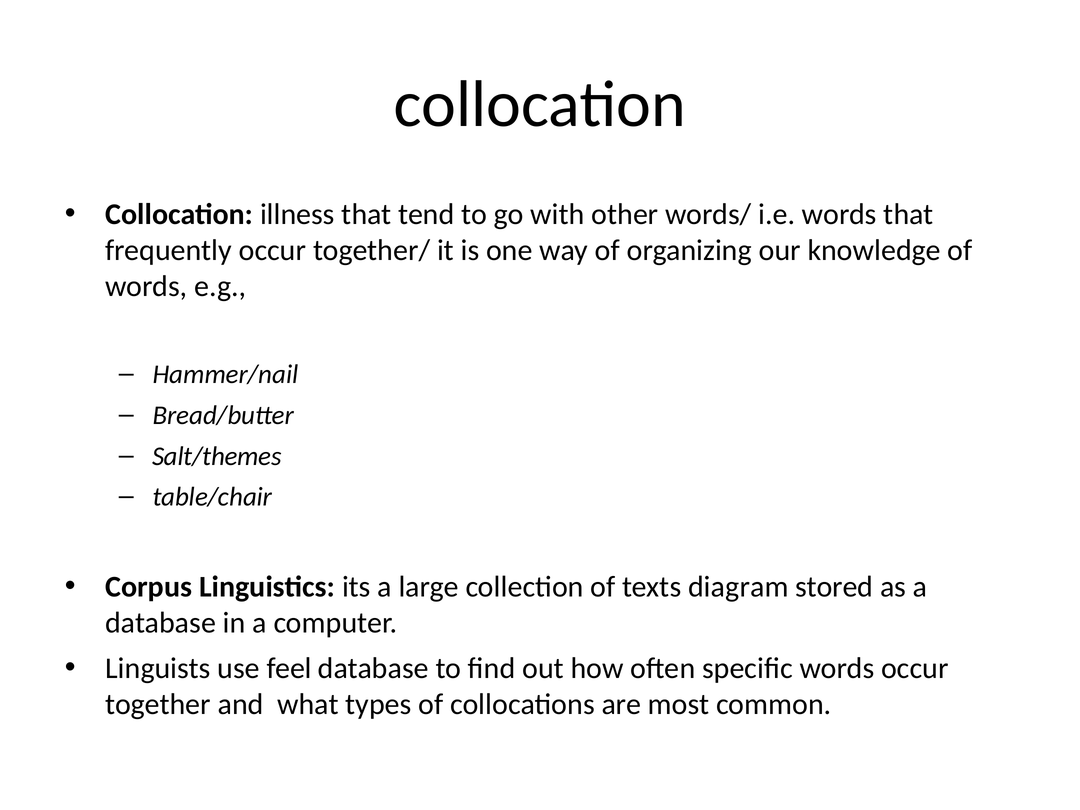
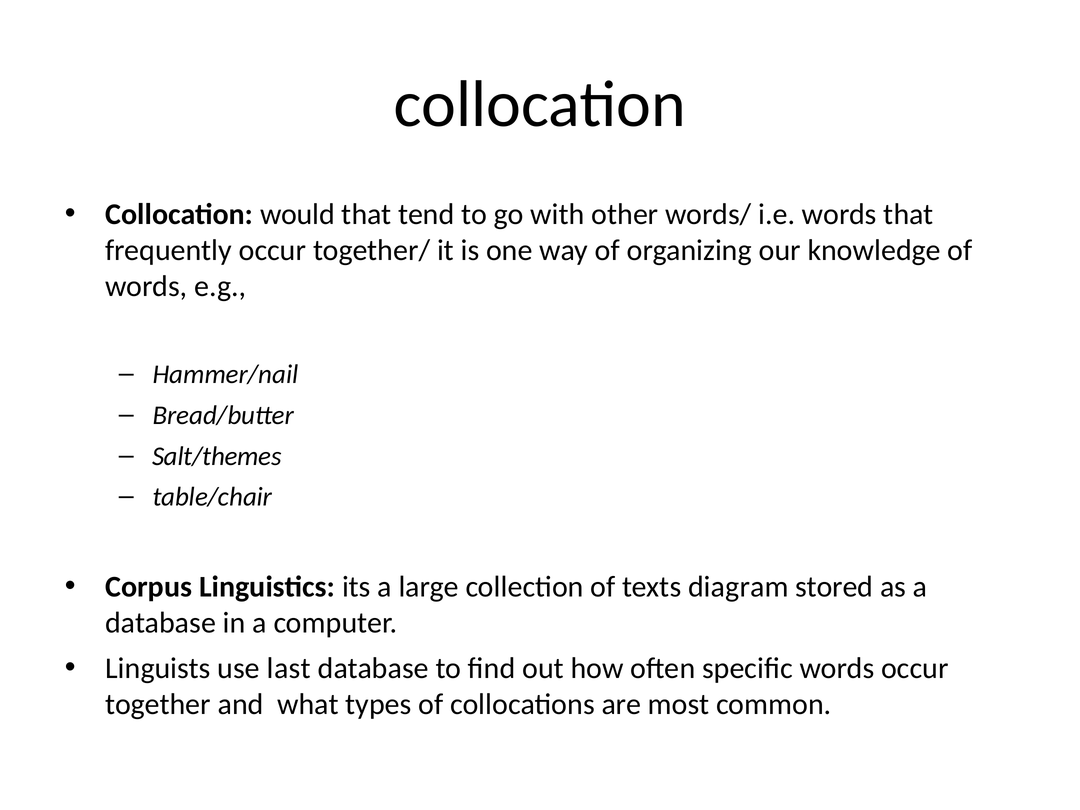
illness: illness -> would (298, 215)
feel: feel -> last (289, 668)
